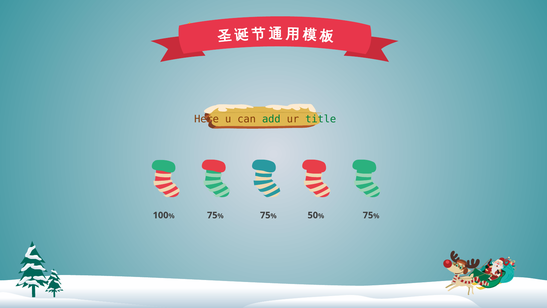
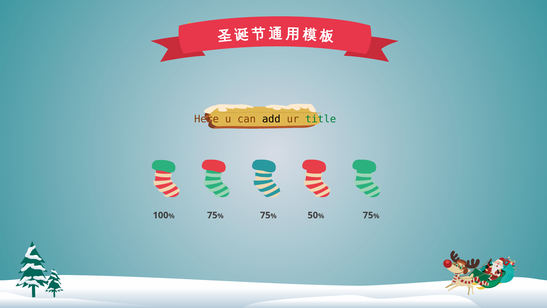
add colour: green -> black (271, 119)
